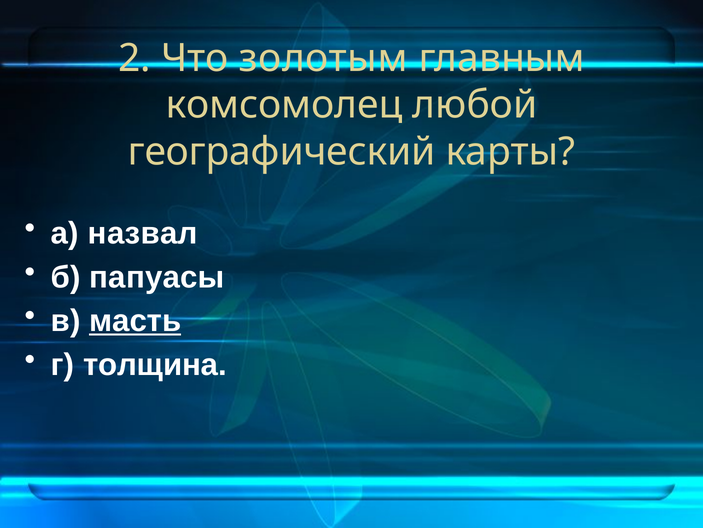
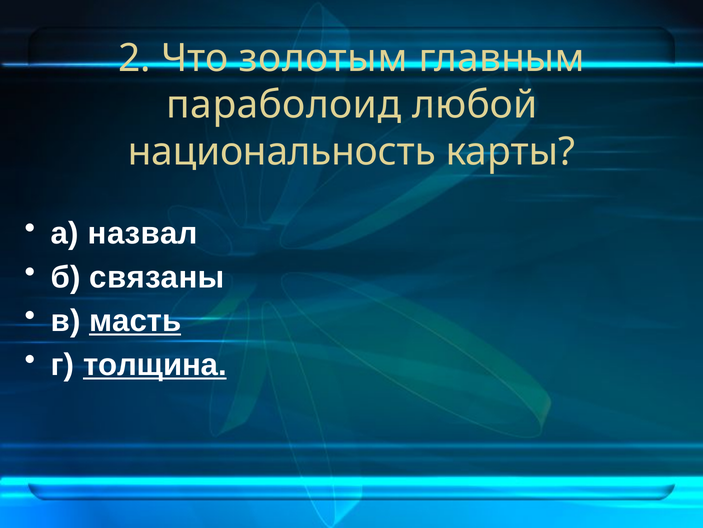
комсомолец: комсомолец -> параболоид (284, 105)
географический: географический -> национальность (282, 152)
папуасы: папуасы -> связаны (157, 277)
толщина underline: none -> present (155, 364)
